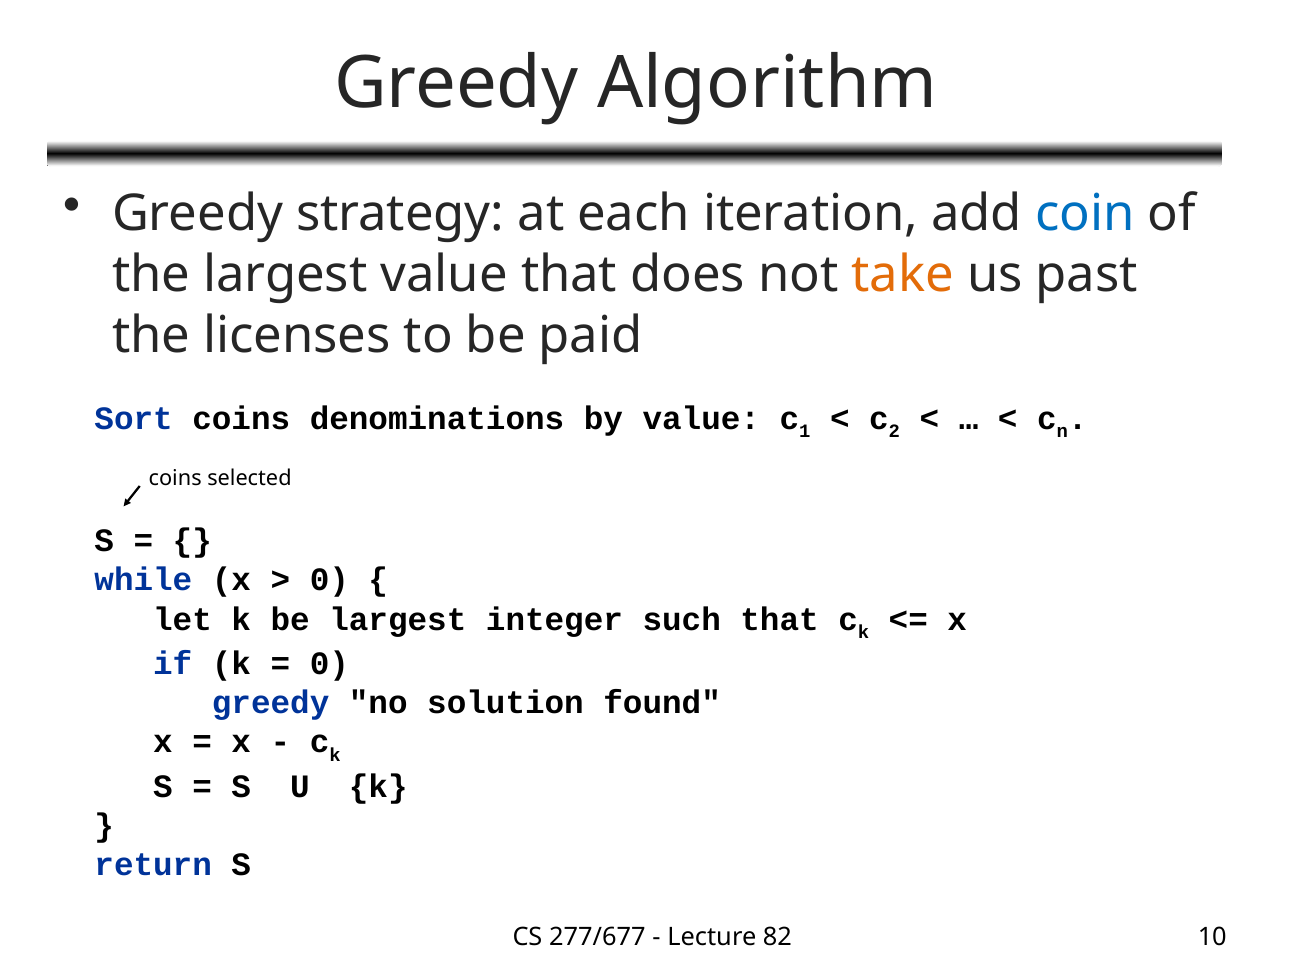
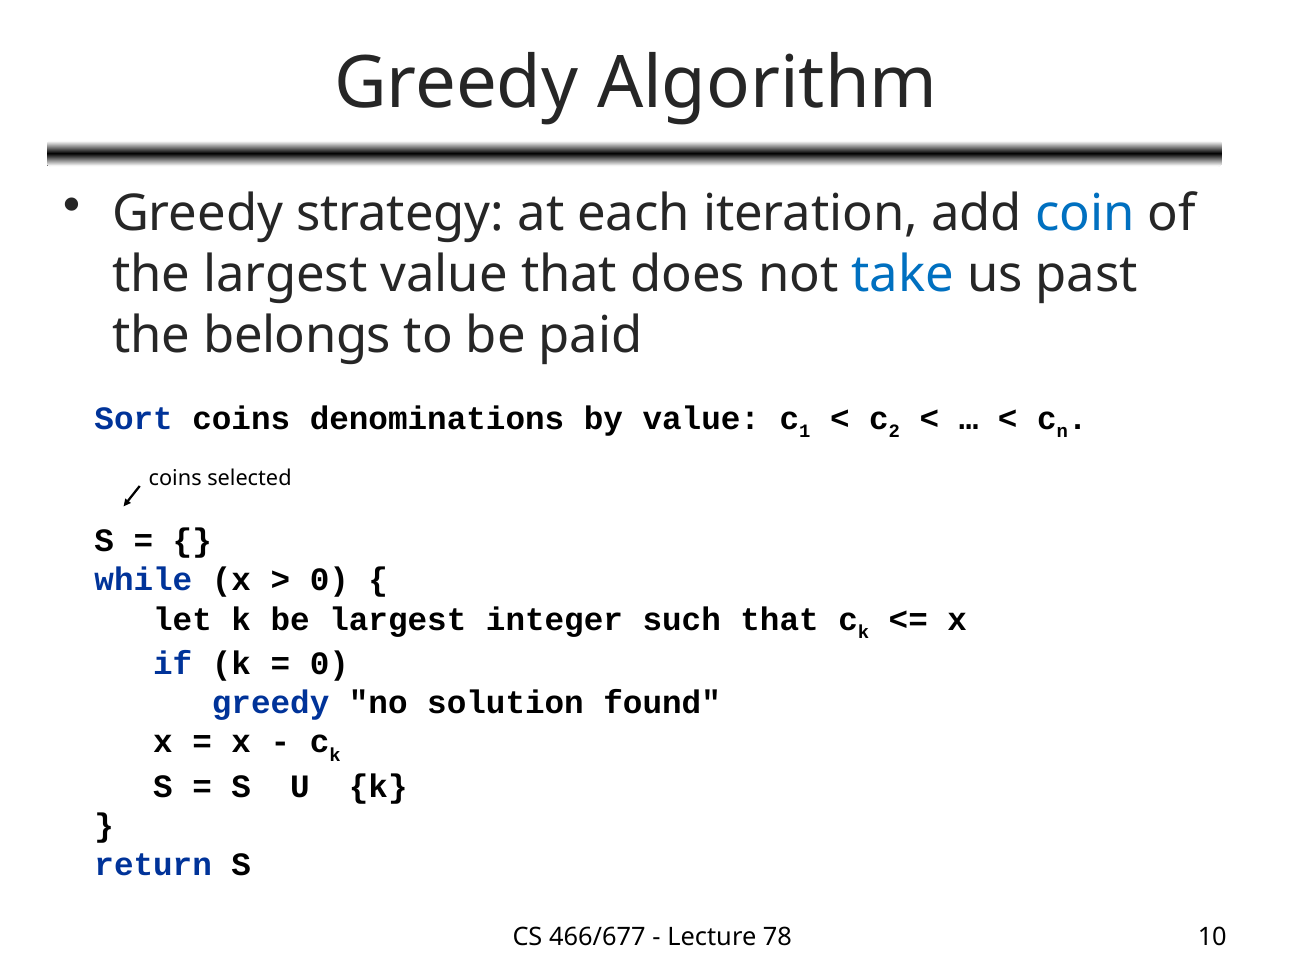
take colour: orange -> blue (903, 275)
licenses: licenses -> belongs (297, 336)
277/677: 277/677 -> 466/677 (597, 937)
82: 82 -> 78 (777, 937)
